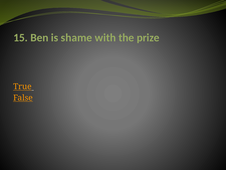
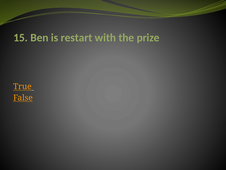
shame: shame -> restart (77, 38)
